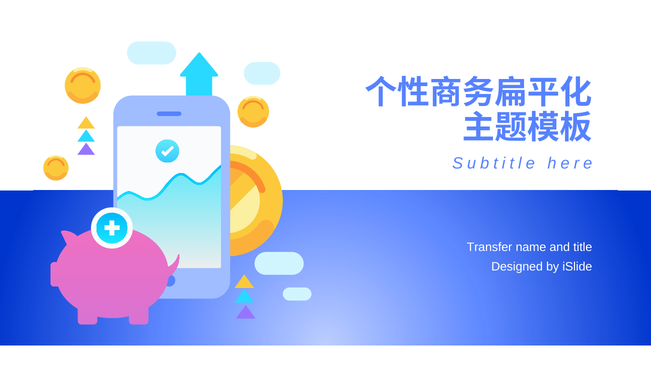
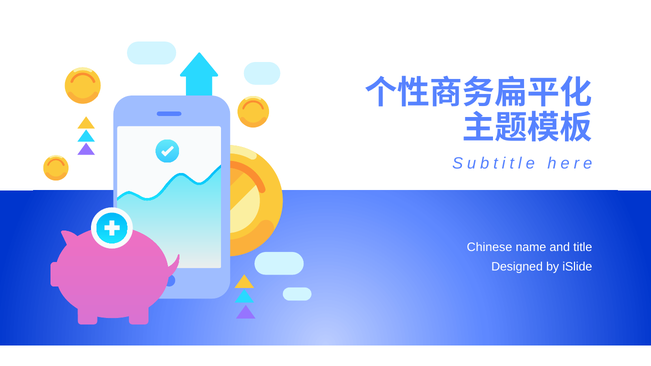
Transfer: Transfer -> Chinese (490, 248)
